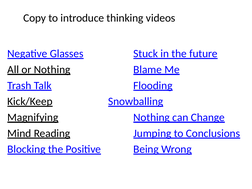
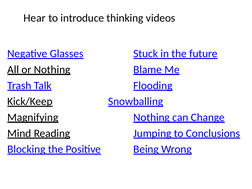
Copy: Copy -> Hear (35, 18)
